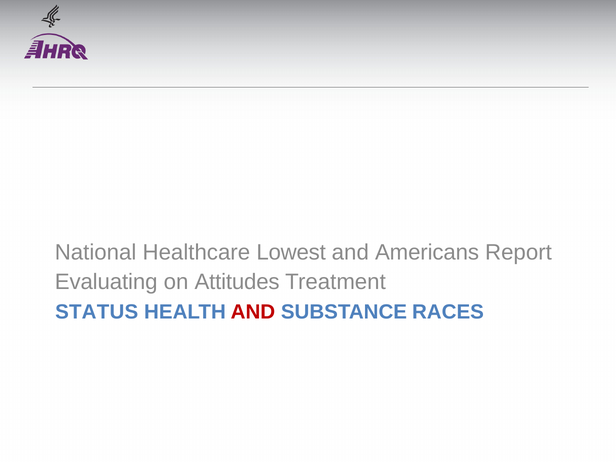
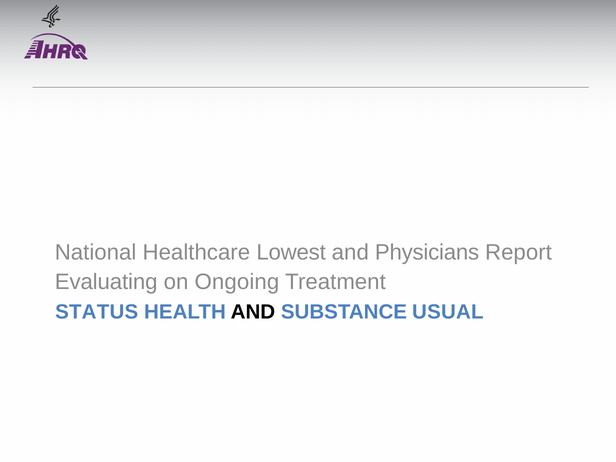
Americans: Americans -> Physicians (427, 252)
Attitudes: Attitudes -> Ongoing (237, 282)
AND colour: red -> black (253, 312)
RACES: RACES -> USUAL (448, 312)
